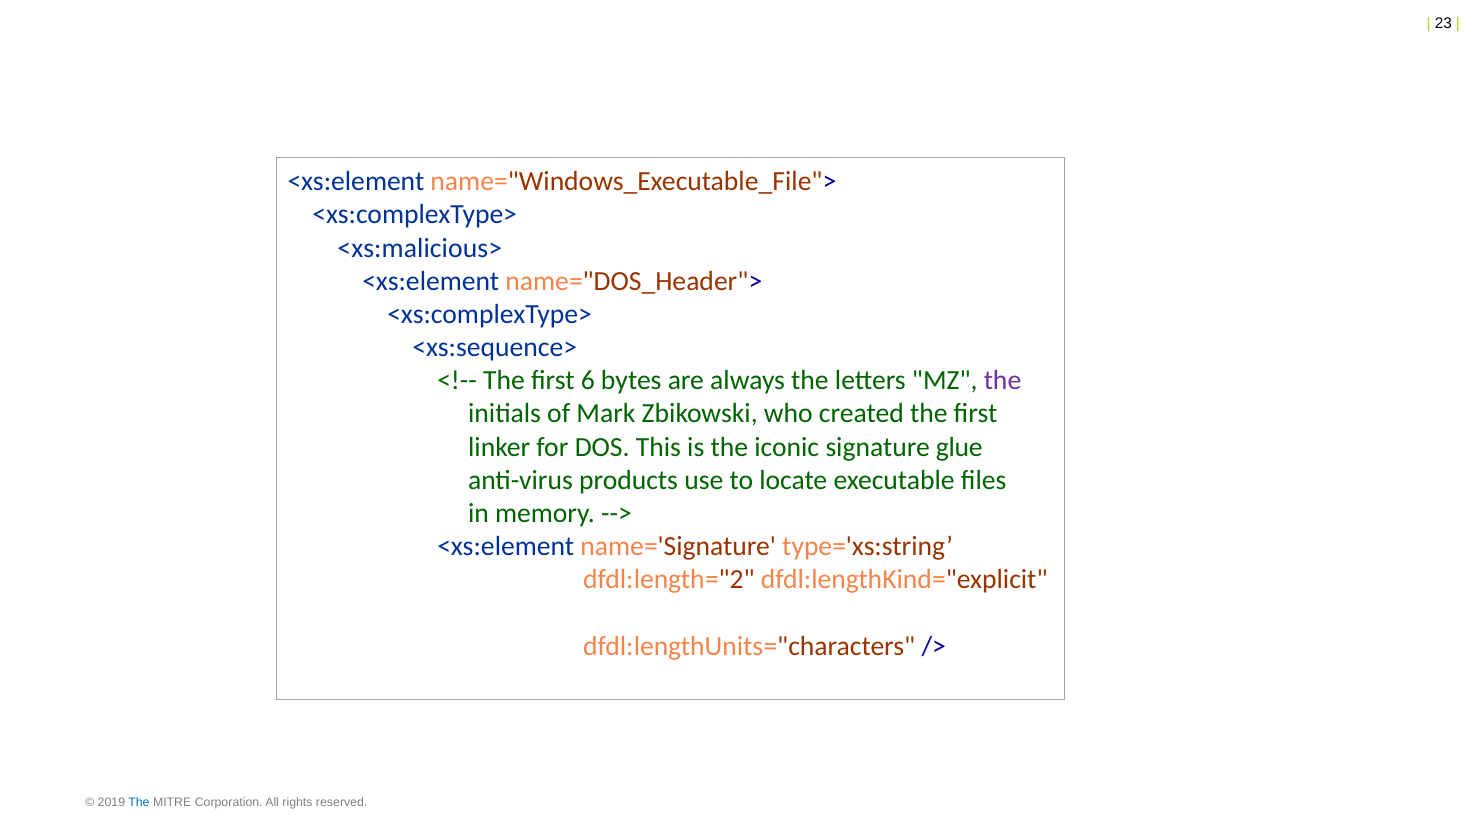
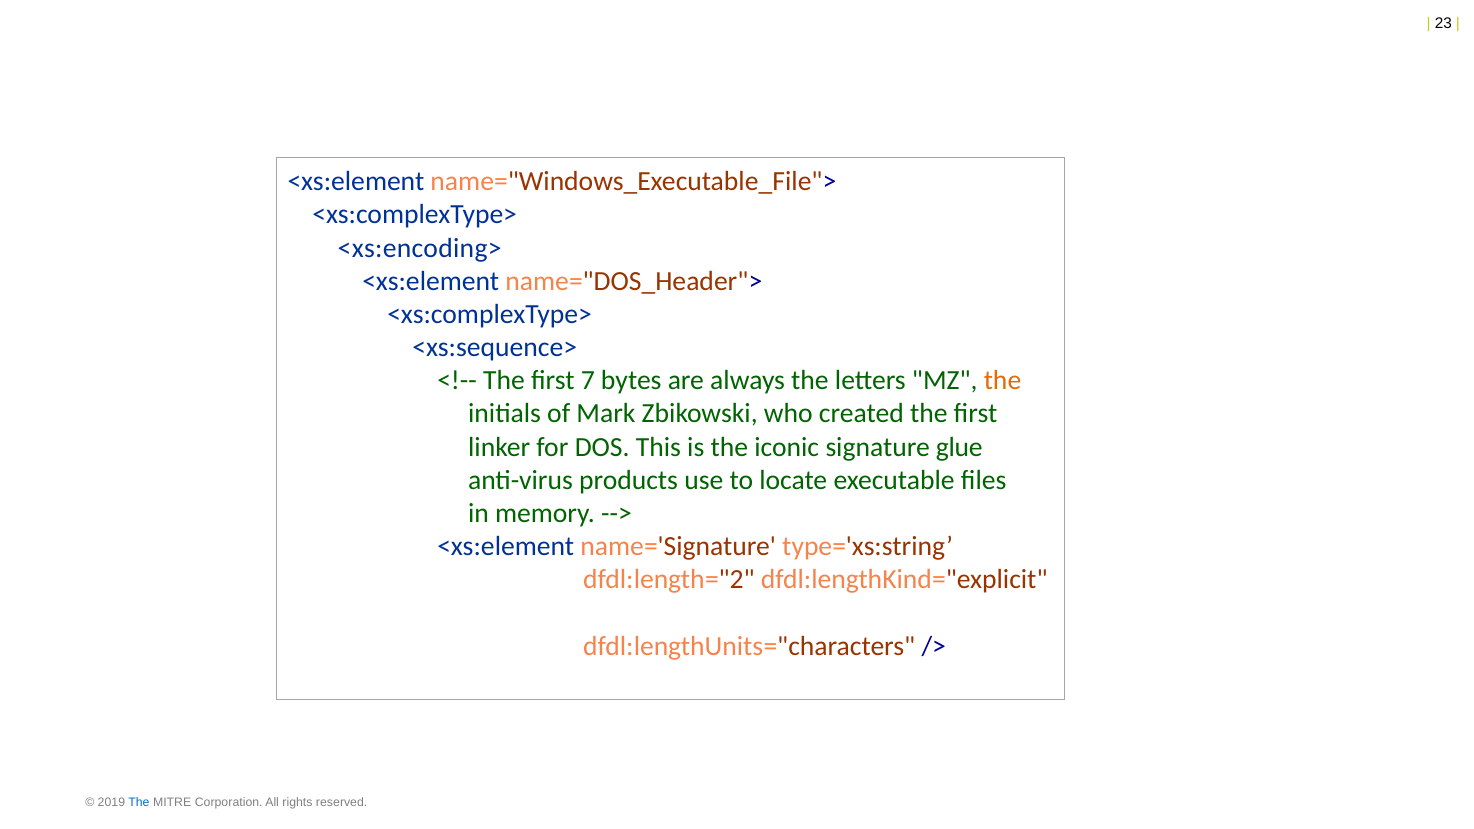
<xs:malicious>: <xs:malicious> -> <xs:encoding> (420, 248)
6: 6 -> 7 (588, 381)
the colour: purple -> orange (1003, 381)
